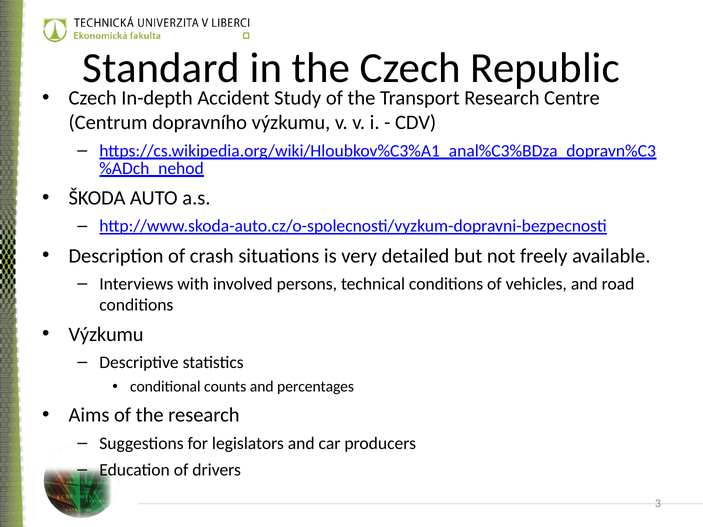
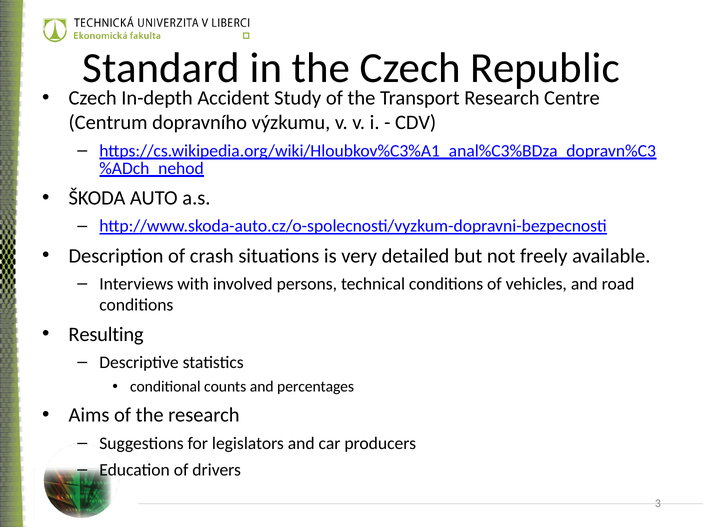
Výzkumu: Výzkumu -> Resulting (106, 334)
